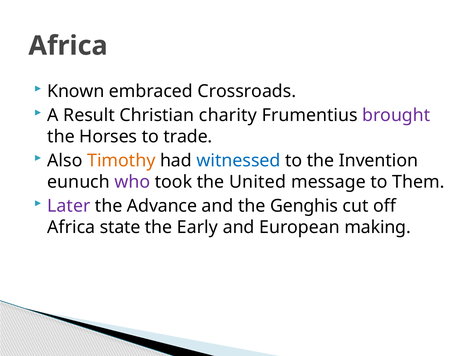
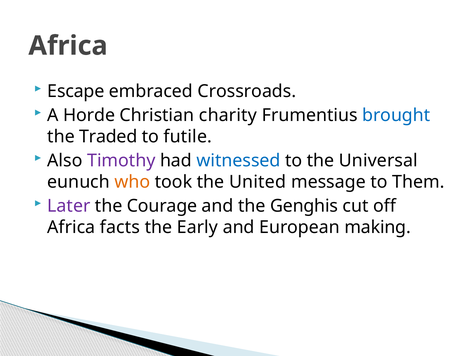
Known: Known -> Escape (76, 91)
Result: Result -> Horde (89, 115)
brought colour: purple -> blue (396, 115)
Horses: Horses -> Traded (108, 136)
trade: trade -> futile (188, 136)
Timothy colour: orange -> purple (121, 160)
Invention: Invention -> Universal (378, 160)
who colour: purple -> orange (132, 182)
Advance: Advance -> Courage (162, 206)
state: state -> facts (120, 227)
